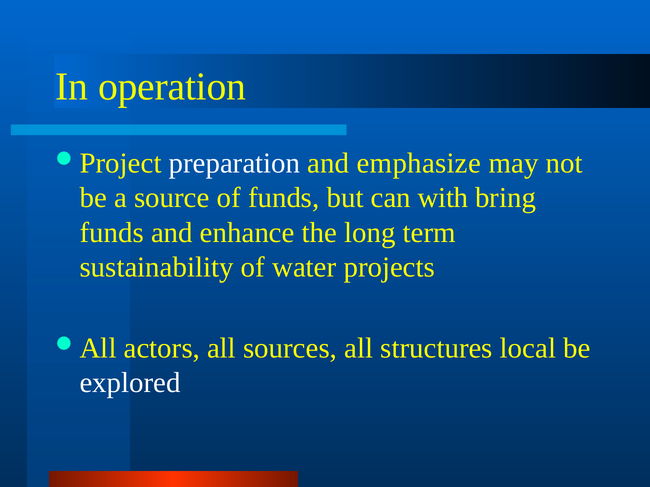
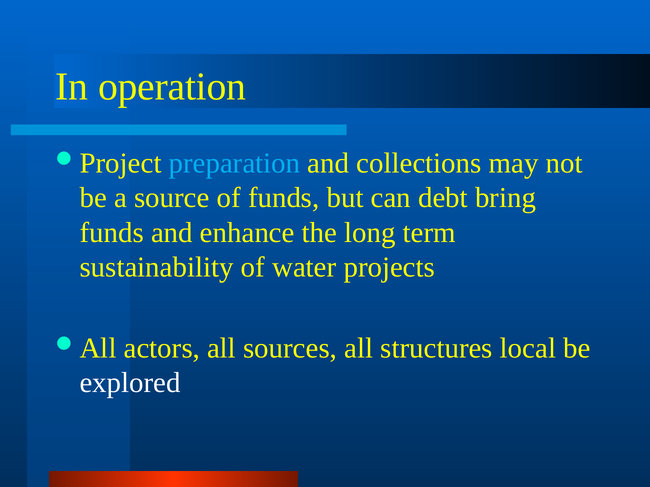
preparation colour: white -> light blue (235, 163)
emphasize: emphasize -> collections (419, 163)
with: with -> debt (443, 198)
